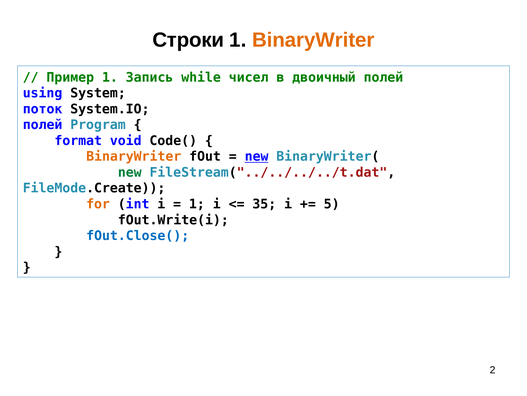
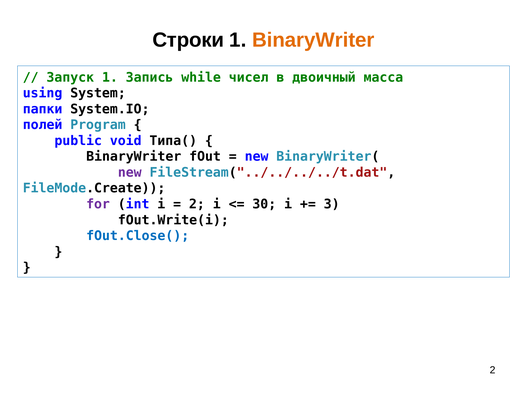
Пример: Пример -> Запуск (70, 77)
двоичный полей: полей -> масса (383, 77)
поток: поток -> папки (43, 109)
format: format -> public (78, 141)
Code(: Code( -> Типа( (173, 141)
BinaryWriter colour: orange -> black (134, 156)
new underline: present -> none (257, 156)
new colour: green -> purple (130, 172)
for colour: orange -> purple (98, 204)
1: 1 -> 2 (197, 204)
35: 35 -> 30 (264, 204)
5: 5 -> 3 (332, 204)
